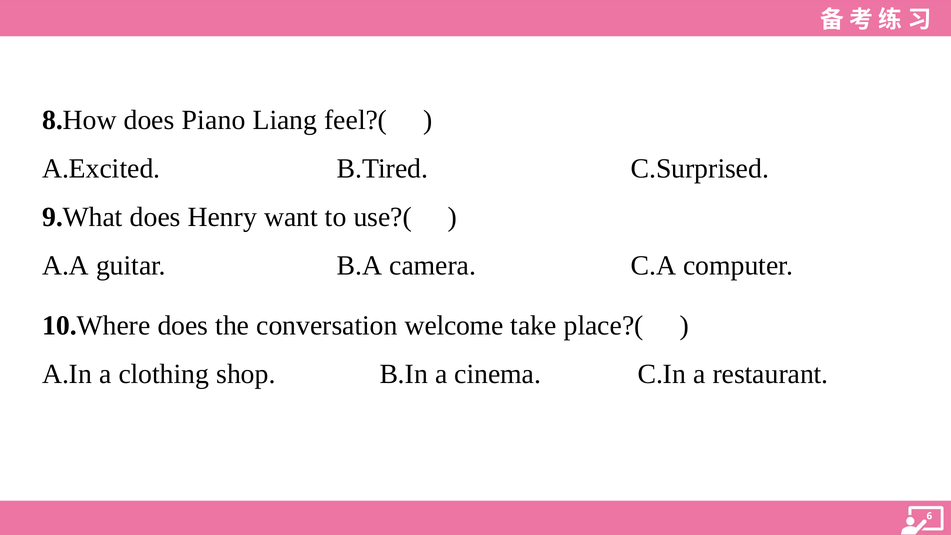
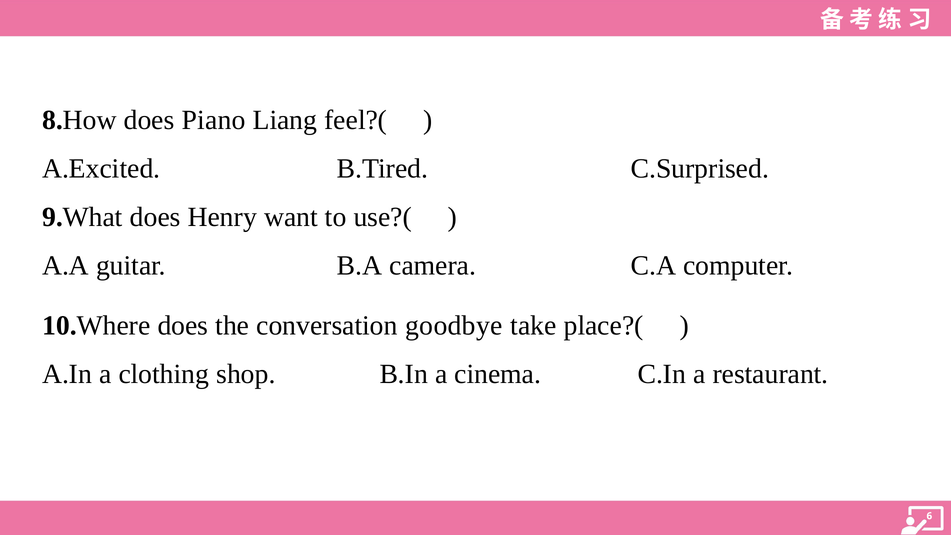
welcome: welcome -> goodbye (454, 326)
